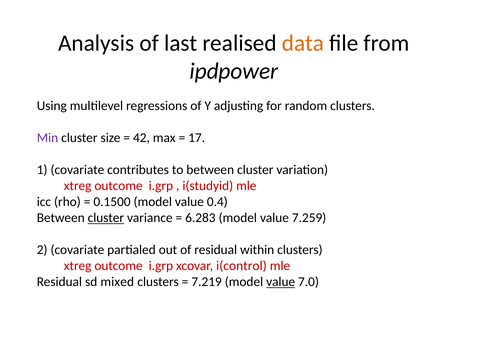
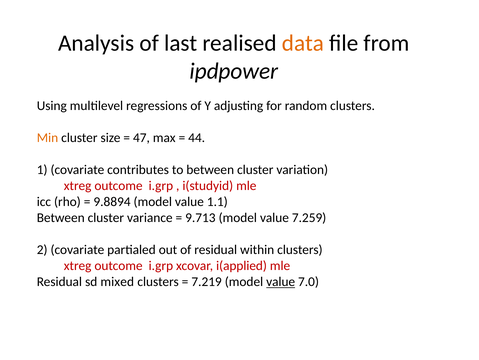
Min colour: purple -> orange (47, 138)
42: 42 -> 47 (141, 138)
17: 17 -> 44 (197, 138)
0.1500: 0.1500 -> 9.8894 (112, 201)
0.4: 0.4 -> 1.1 (217, 201)
cluster underline: present -> none (106, 217)
6.283: 6.283 -> 9.713 (200, 217)
i(control: i(control -> i(applied (242, 265)
